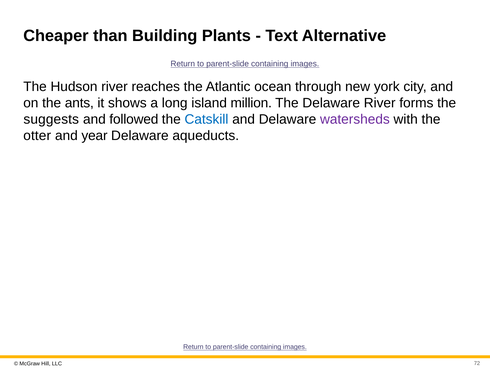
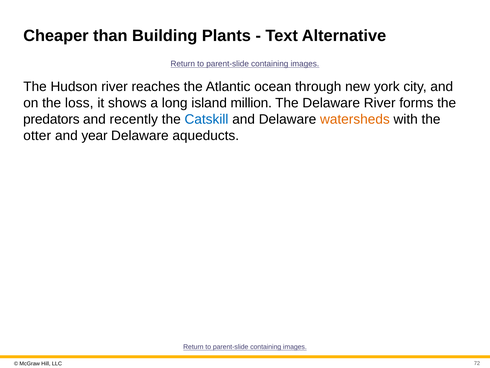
ants: ants -> loss (79, 103)
suggests: suggests -> predators (51, 119)
followed: followed -> recently (134, 119)
watersheds colour: purple -> orange (355, 119)
